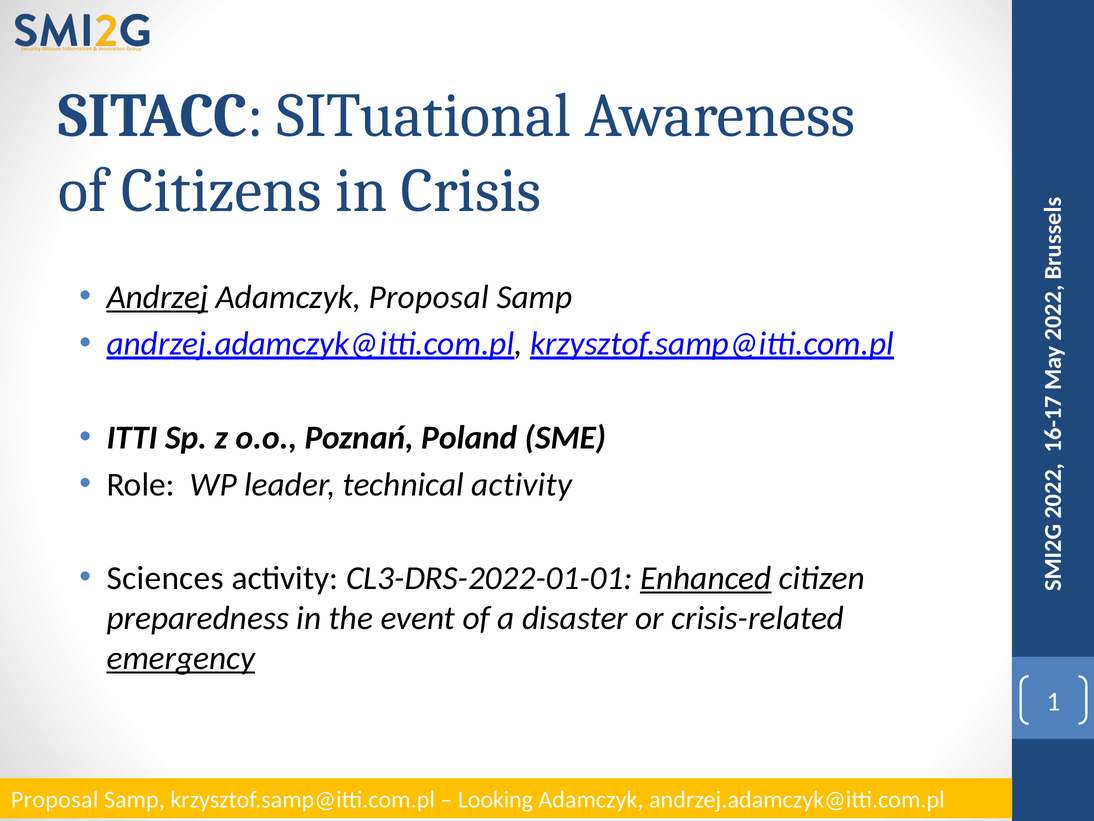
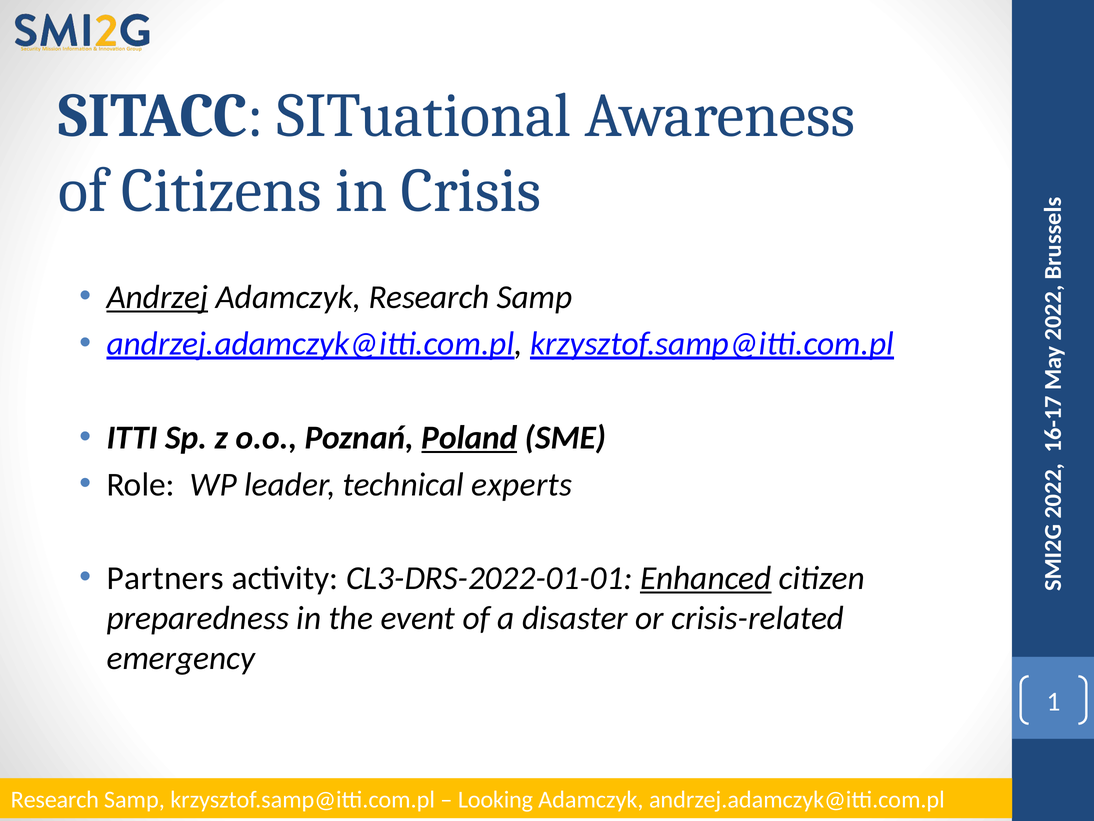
Adamczyk Proposal: Proposal -> Research (429, 297)
Poland underline: none -> present (469, 438)
technical activity: activity -> experts (522, 484)
Sciences: Sciences -> Partners (165, 578)
emergency underline: present -> none (181, 658)
Proposal: Proposal -> Research (55, 799)
